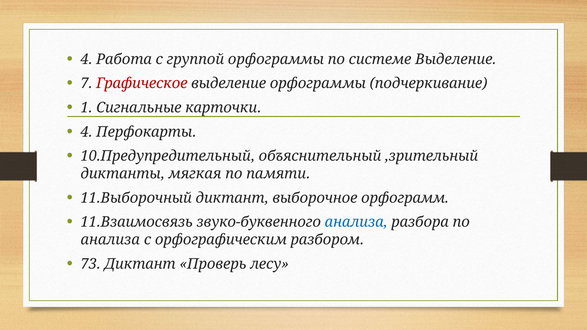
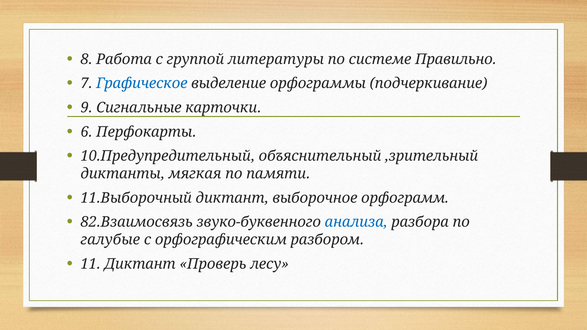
4: 4 -> 8 (86, 59)
группой орфограммы: орфограммы -> литературы (276, 59)
системе Выделение: Выделение -> Правильно (456, 59)
Графическое colour: red -> blue (142, 84)
1: 1 -> 9 (86, 108)
4: 4 -> 6 (86, 132)
11.Взаимосвязь: 11.Взаимосвязь -> 82.Взаимосвязь (137, 222)
анализа: анализа -> галубые (110, 240)
73: 73 -> 11 (91, 264)
